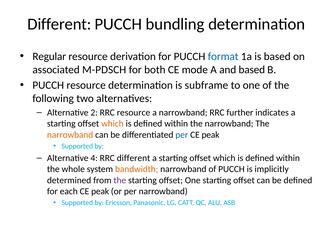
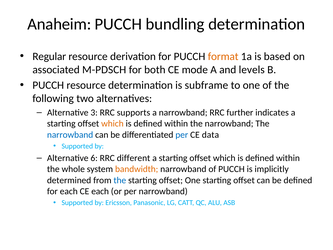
Different: Different -> Anaheim (59, 24)
format colour: blue -> orange (223, 56)
and based: based -> levels (252, 70)
2: 2 -> 3 (94, 112)
RRC resource: resource -> supports (134, 112)
narrowband colour: orange -> blue (70, 135)
peak: peak -> data (210, 135)
4: 4 -> 6 (94, 158)
the colour: purple -> blue (120, 180)
each CE peak: peak -> each (100, 191)
